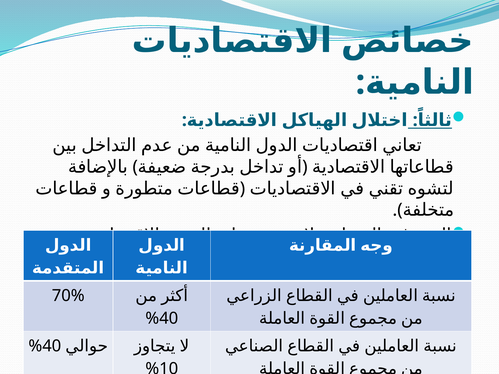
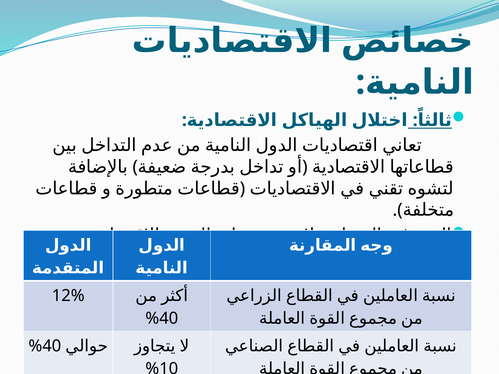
70%: 70% -> 12% (68, 296)
